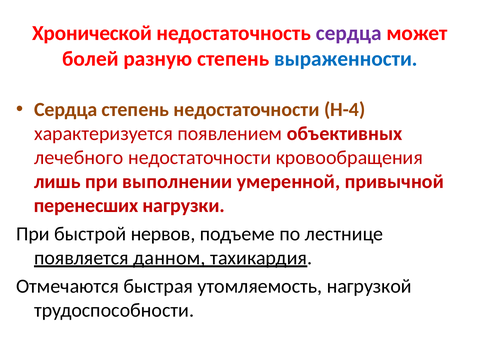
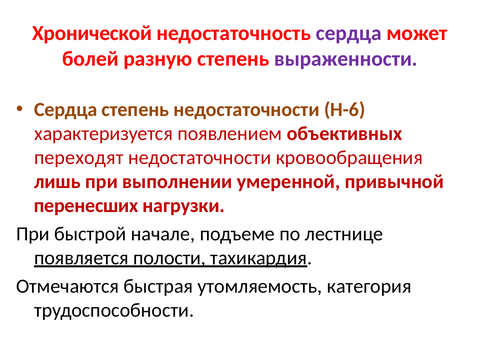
выраженности colour: blue -> purple (346, 59)
Н-4: Н-4 -> Н-6 (345, 110)
лечебного: лечебного -> переходят (79, 158)
нервов: нервов -> начале (163, 234)
данном: данном -> полости (170, 258)
нагрузкой: нагрузкой -> категория (369, 286)
